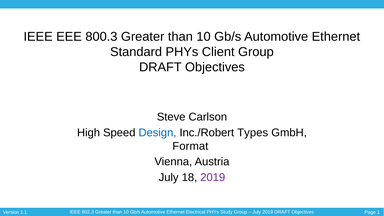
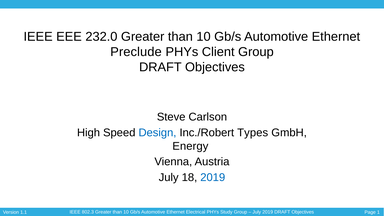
800.3: 800.3 -> 232.0 (101, 37)
Standard: Standard -> Preclude (136, 52)
Format: Format -> Energy (190, 146)
2019 colour: purple -> blue (213, 177)
